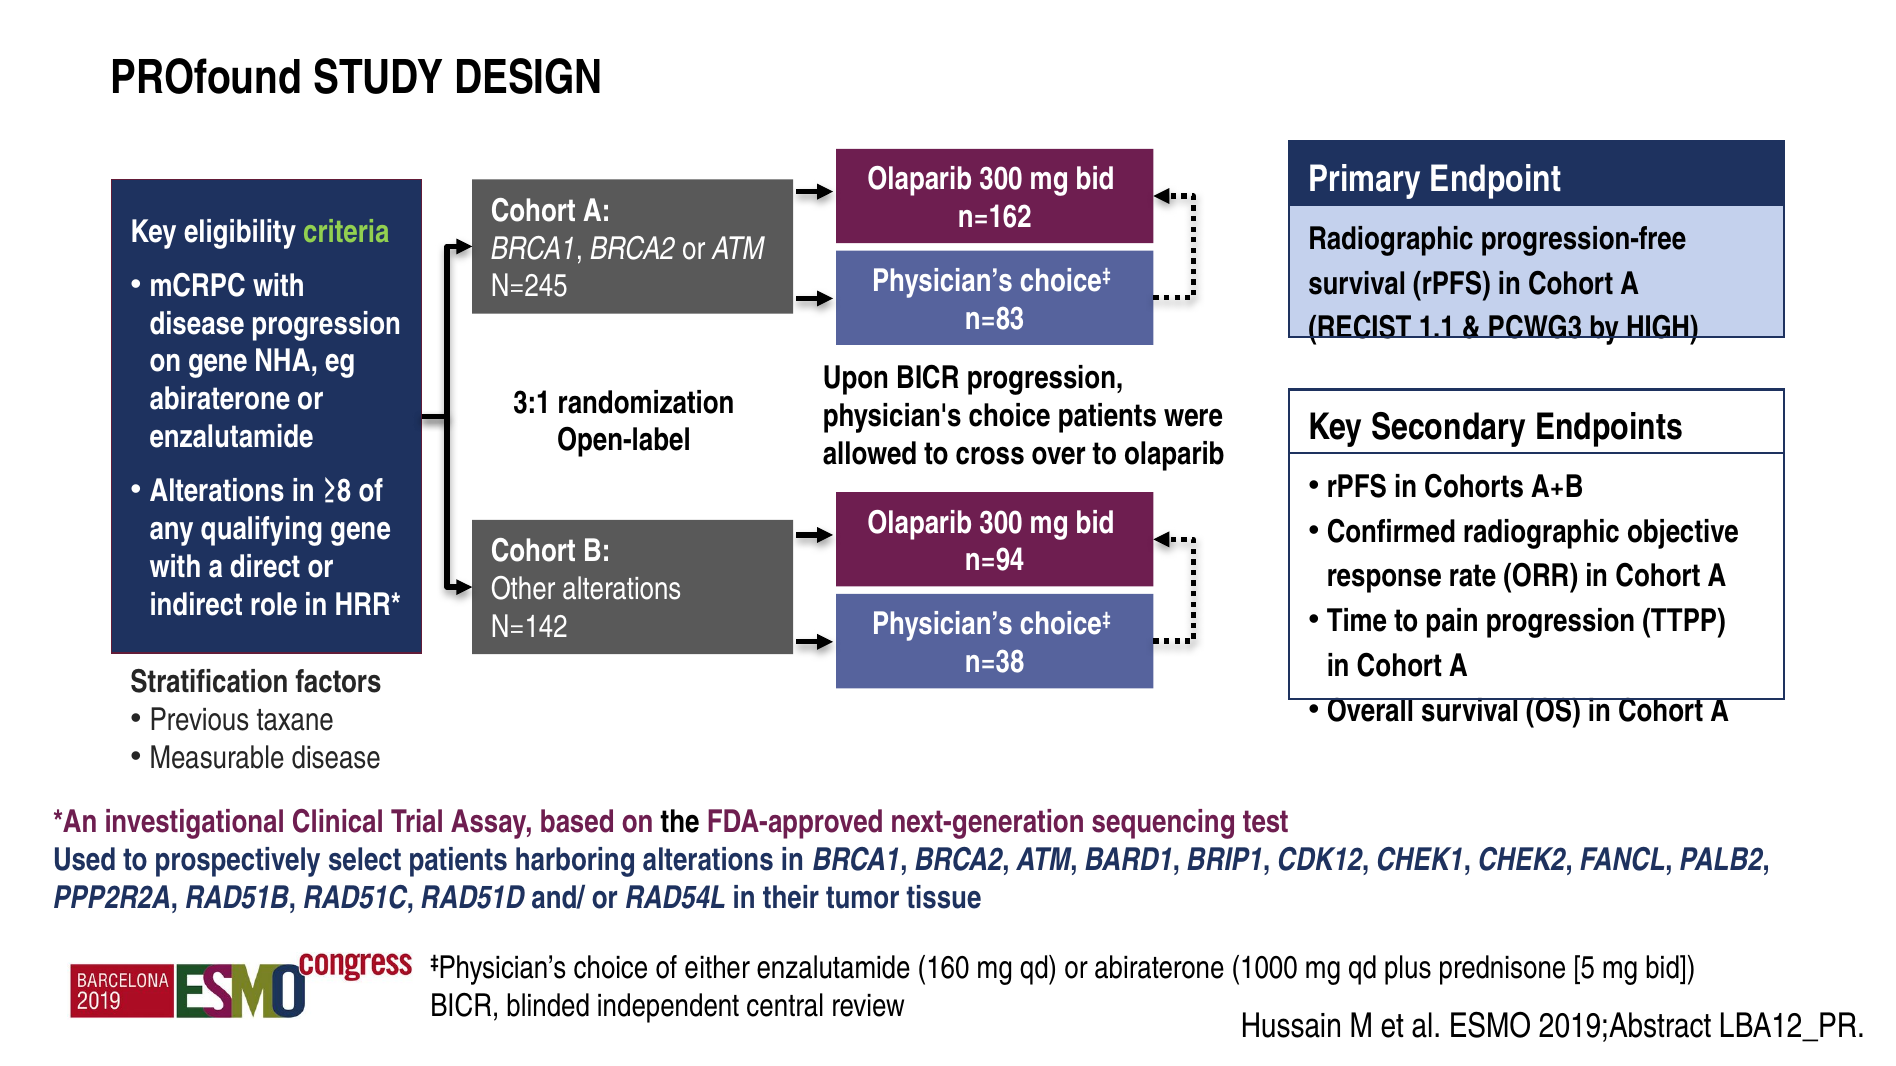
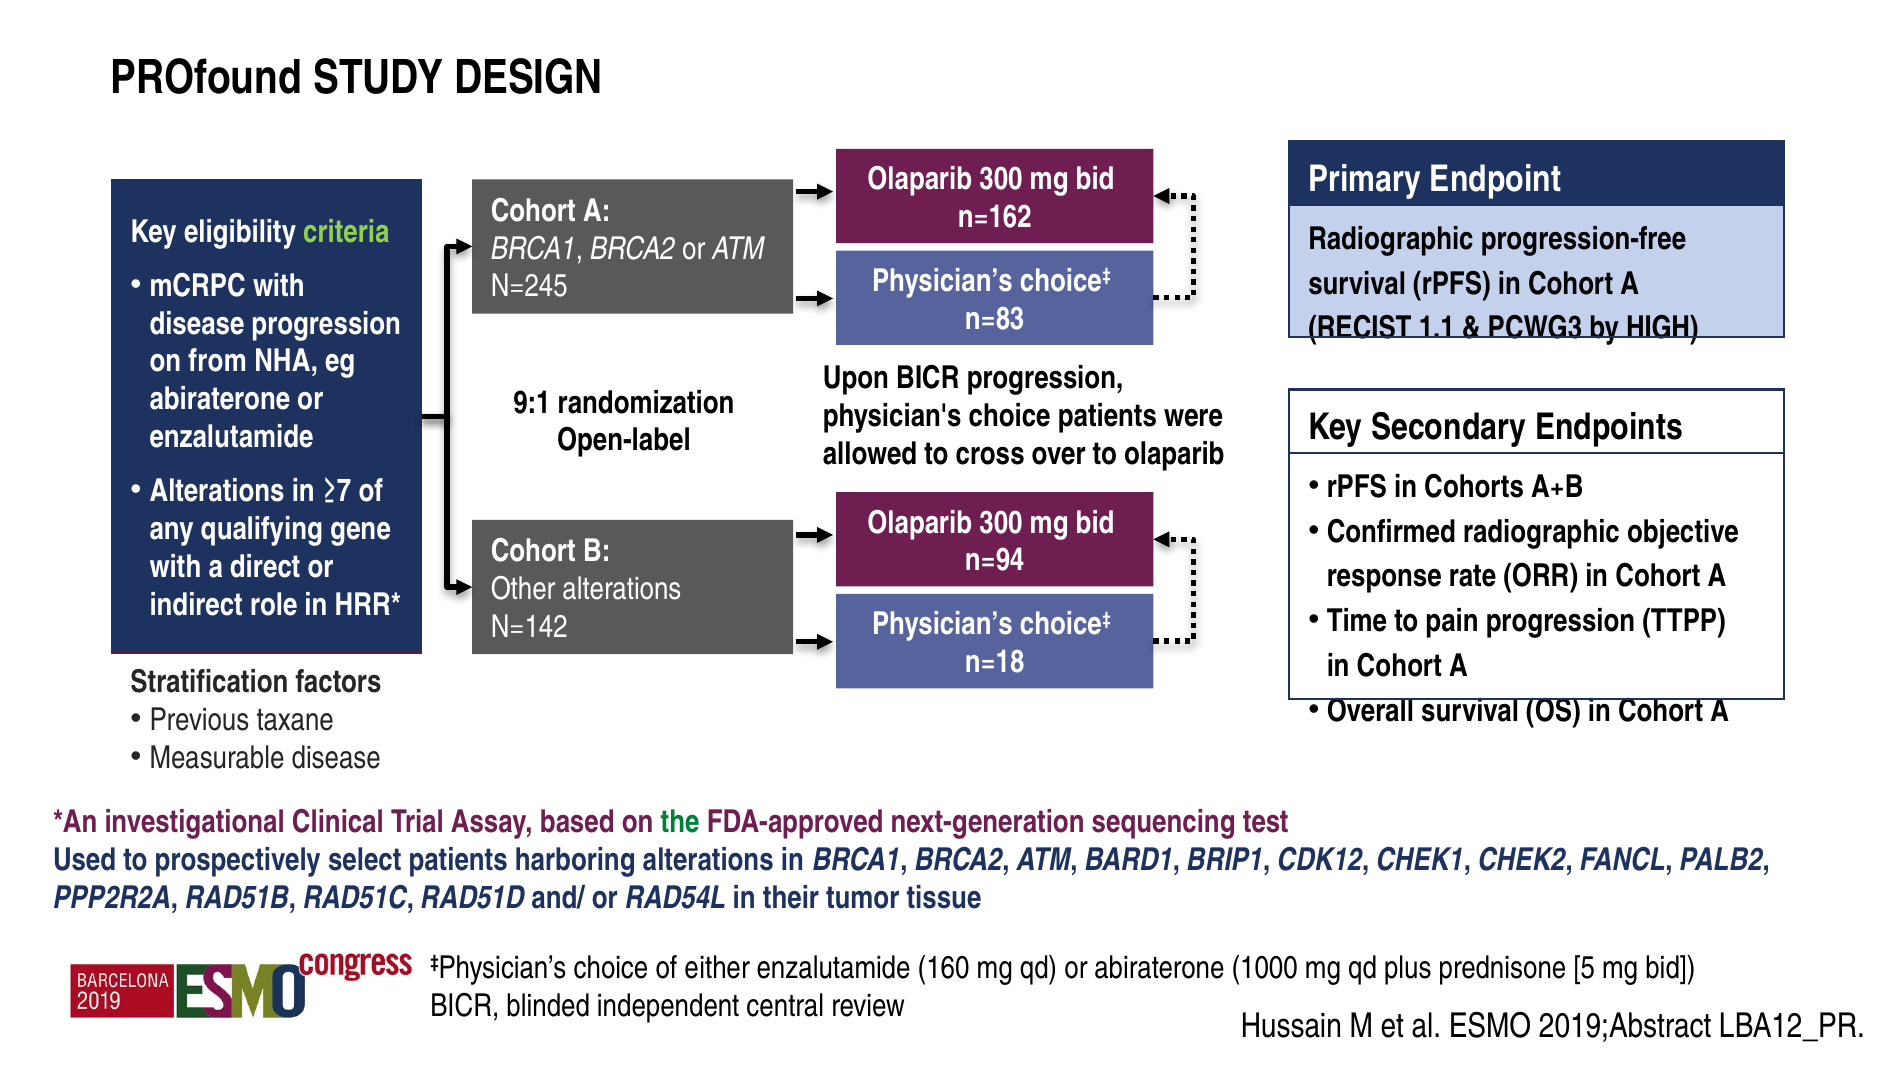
on gene: gene -> from (218, 362)
3:1: 3:1 -> 9:1 (532, 403)
≥8: ≥8 -> ≥7 (337, 491)
n=38: n=38 -> n=18 (995, 663)
the colour: black -> green (680, 823)
